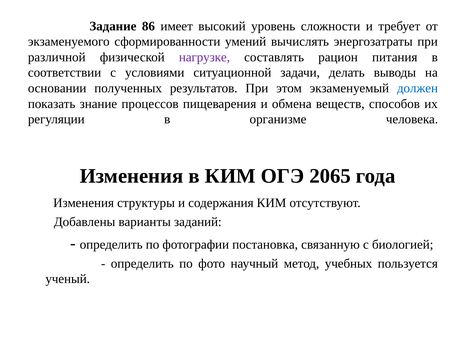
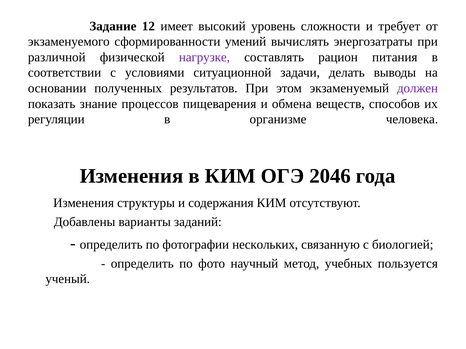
86: 86 -> 12 (148, 26)
должен colour: blue -> purple (417, 88)
2065: 2065 -> 2046 (330, 176)
постановка: постановка -> нескольких (265, 245)
